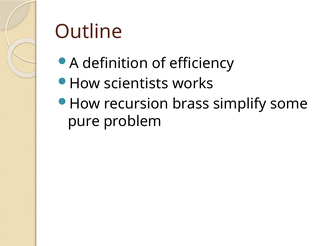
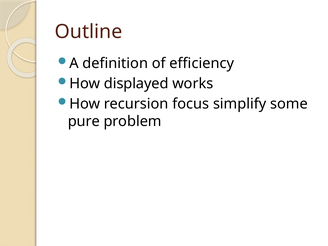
scientists: scientists -> displayed (136, 84)
brass: brass -> focus (191, 104)
